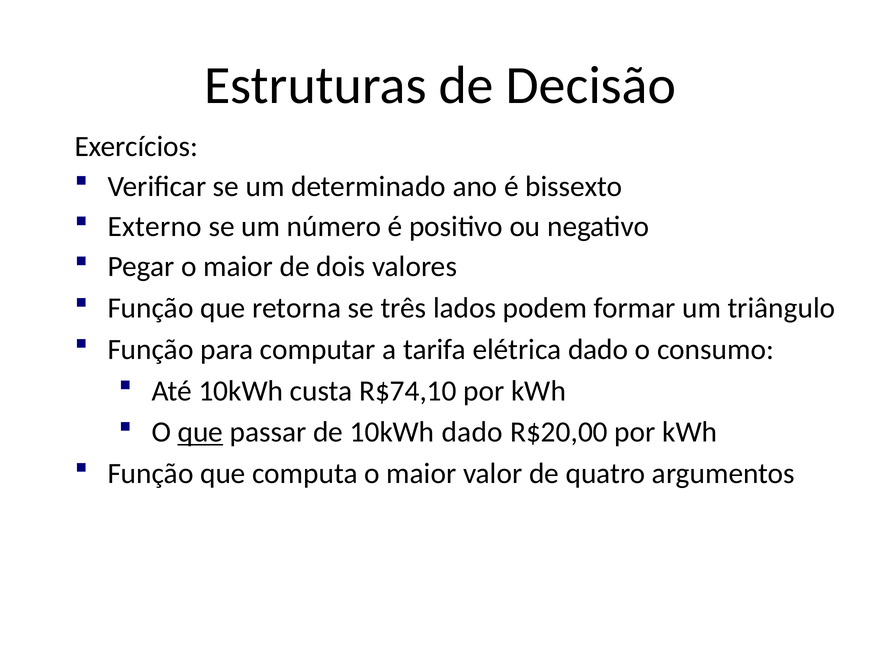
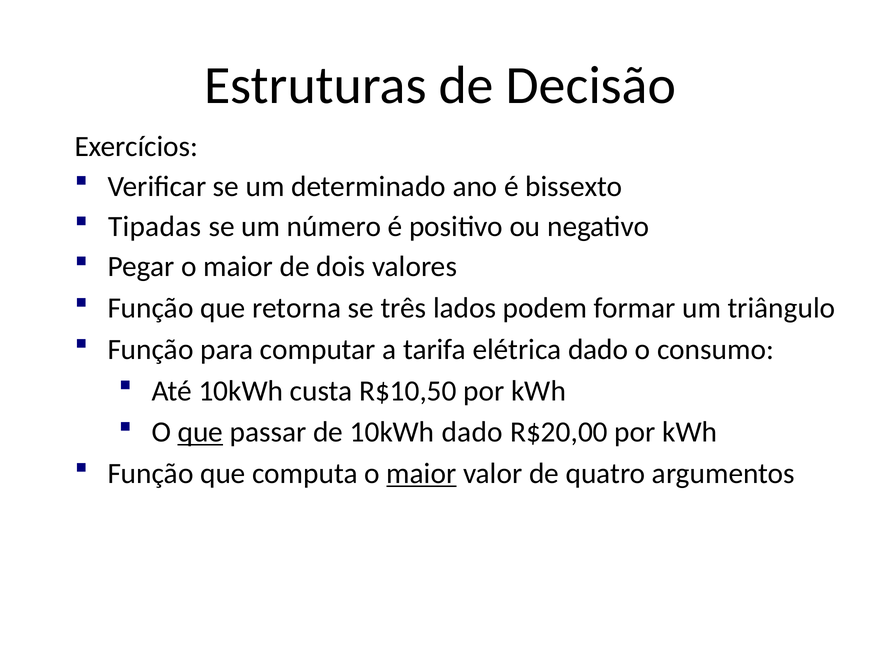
Externo: Externo -> Tipadas (155, 227)
R$74,10: R$74,10 -> R$10,50 (408, 391)
maior underline: none -> present (421, 473)
